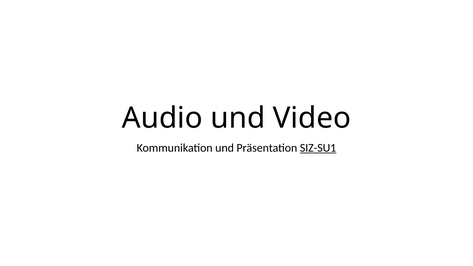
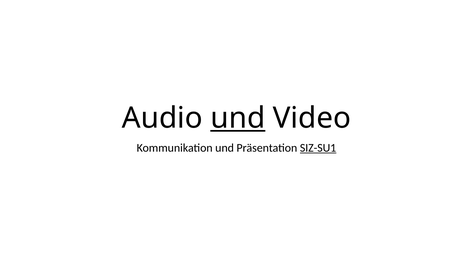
und underline: none -> present (238, 118)
